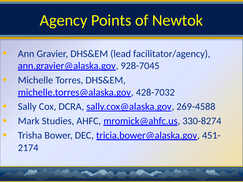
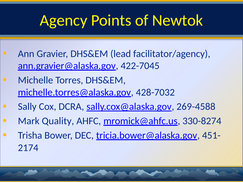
928-7045: 928-7045 -> 422-7045 (140, 66)
Studies: Studies -> Quality (58, 121)
